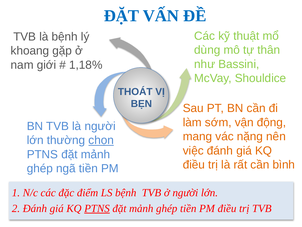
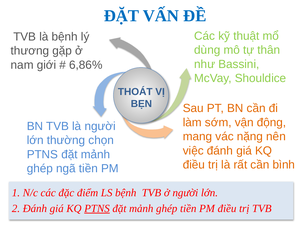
khoang: khoang -> thương (30, 51)
1,18%: 1,18% -> 6,86% (86, 65)
chọn underline: present -> none (101, 140)
